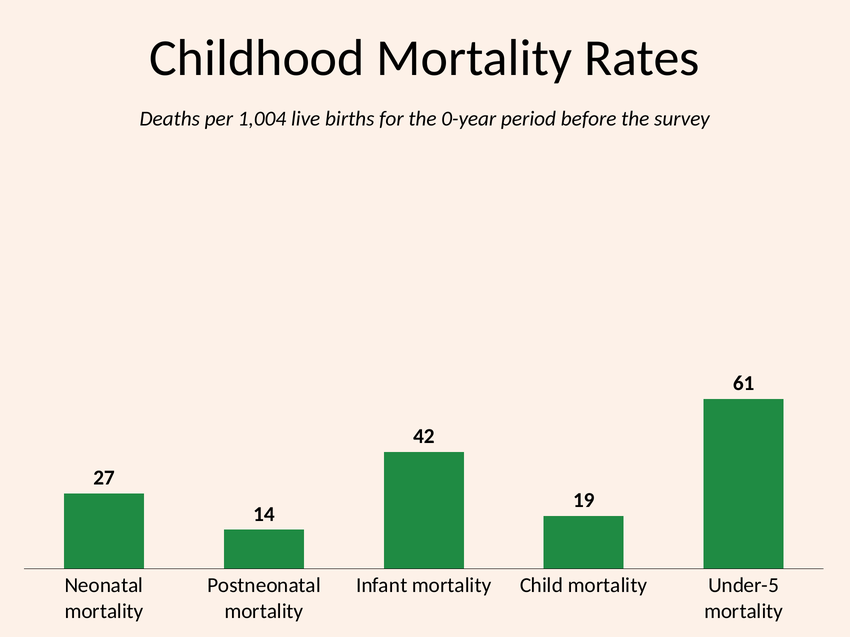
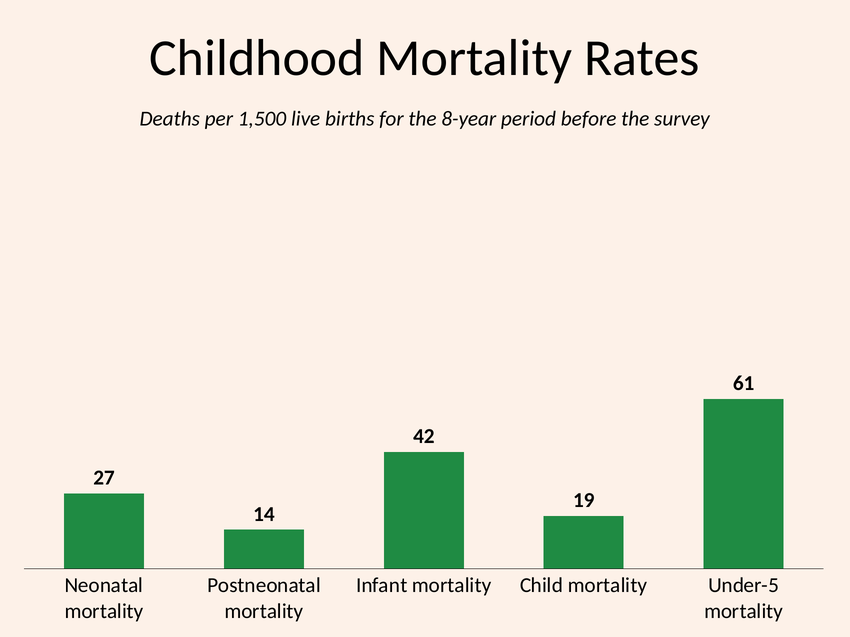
1,004: 1,004 -> 1,500 (262, 119)
0-year: 0-year -> 8-year (469, 119)
